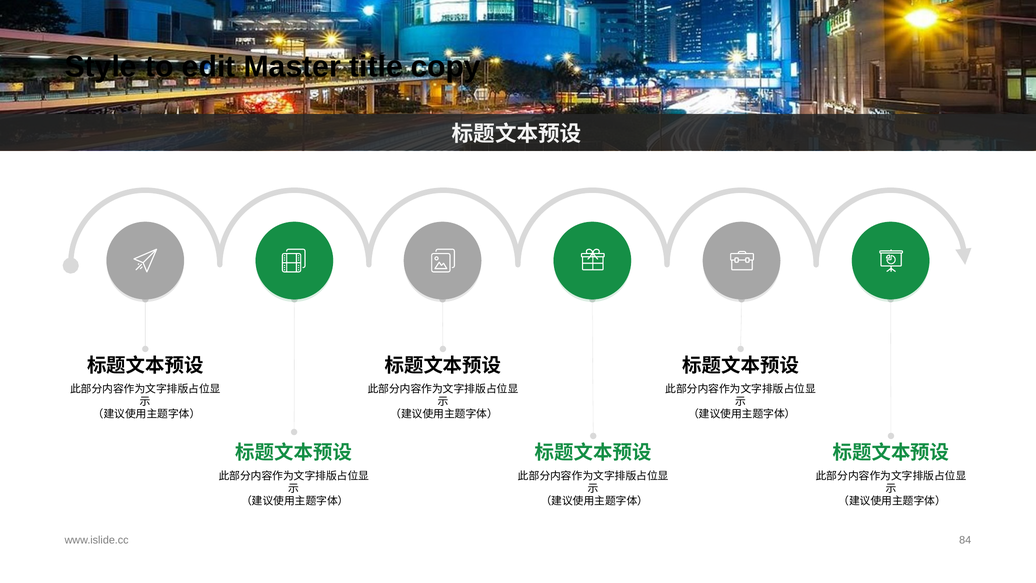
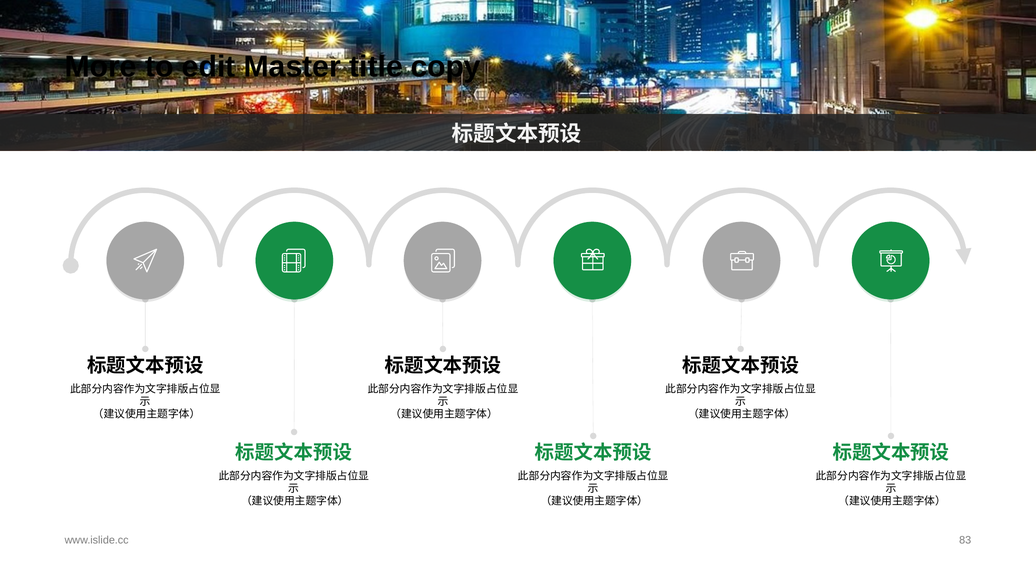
Style: Style -> More (101, 67)
84: 84 -> 83 (965, 540)
